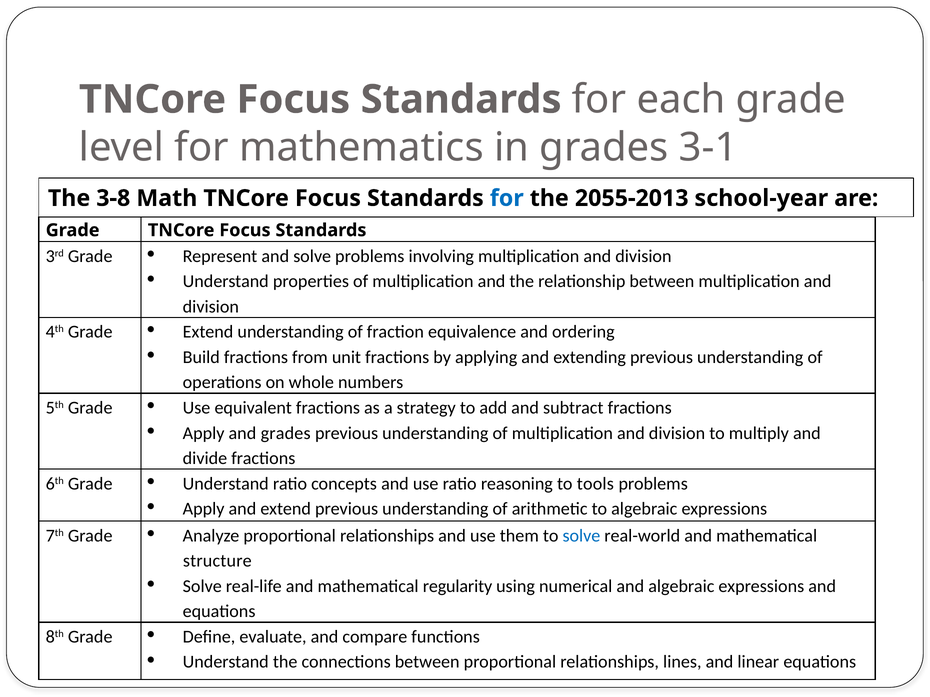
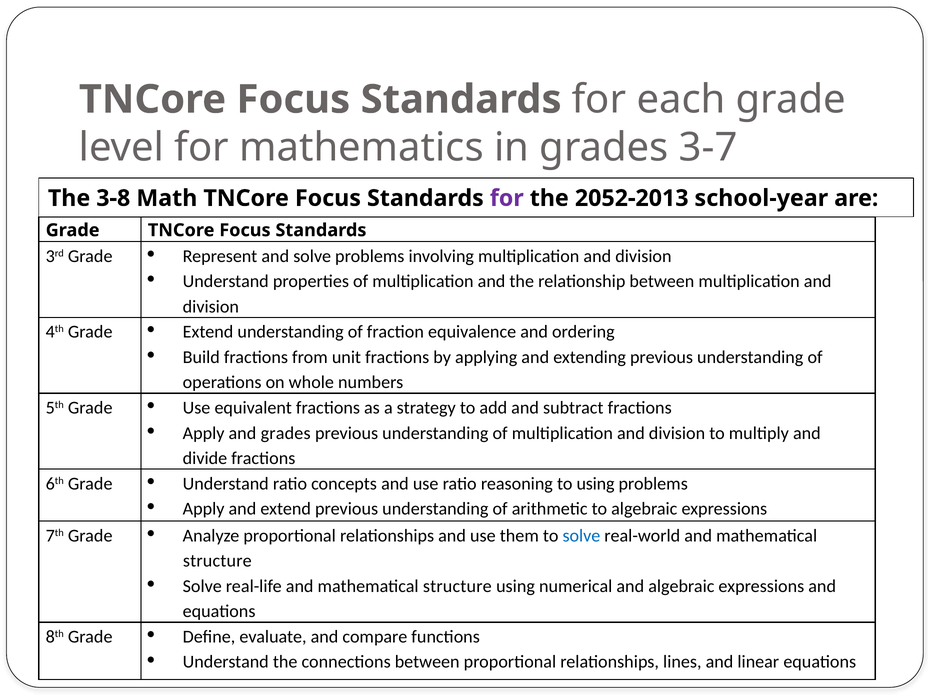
3-1: 3-1 -> 3-7 (708, 148)
for colour: blue -> purple (507, 198)
2055-2013: 2055-2013 -> 2052-2013 (632, 198)
to tools: tools -> using (596, 484)
real-life and mathematical regularity: regularity -> structure (457, 587)
